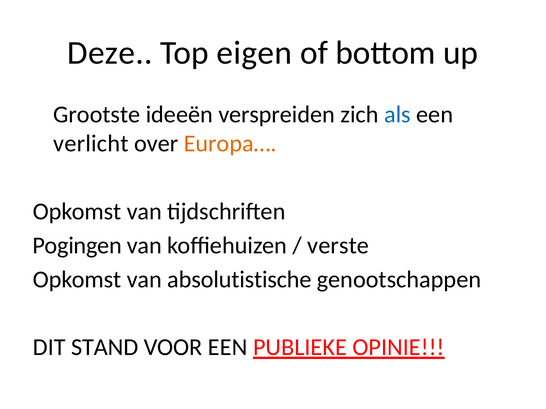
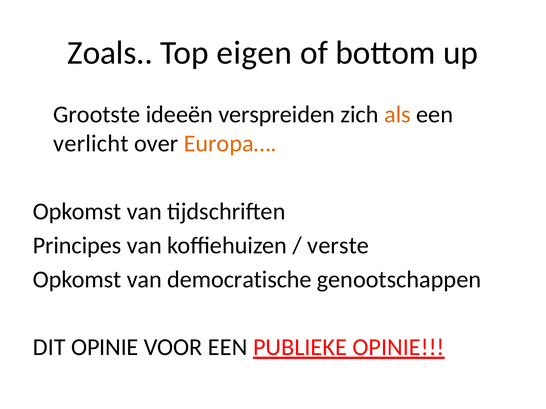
Deze: Deze -> Zoals (110, 53)
als colour: blue -> orange (397, 115)
Pogingen: Pogingen -> Principes (77, 246)
absolutistische: absolutistische -> democratische (239, 280)
DIT STAND: STAND -> OPINIE (105, 348)
